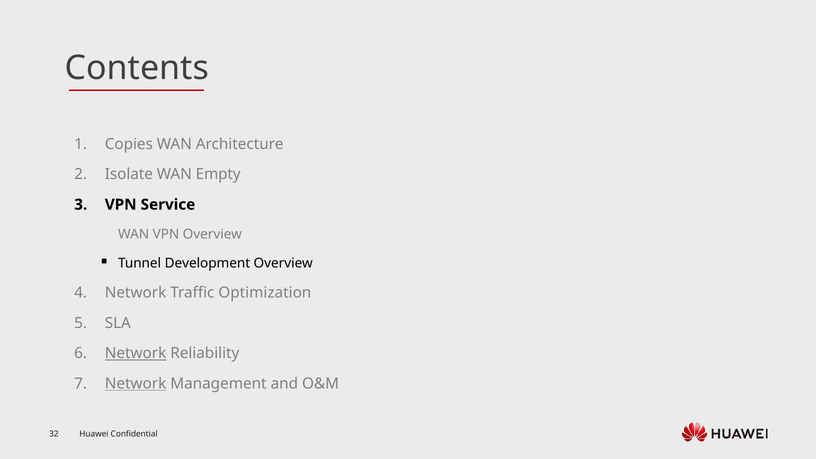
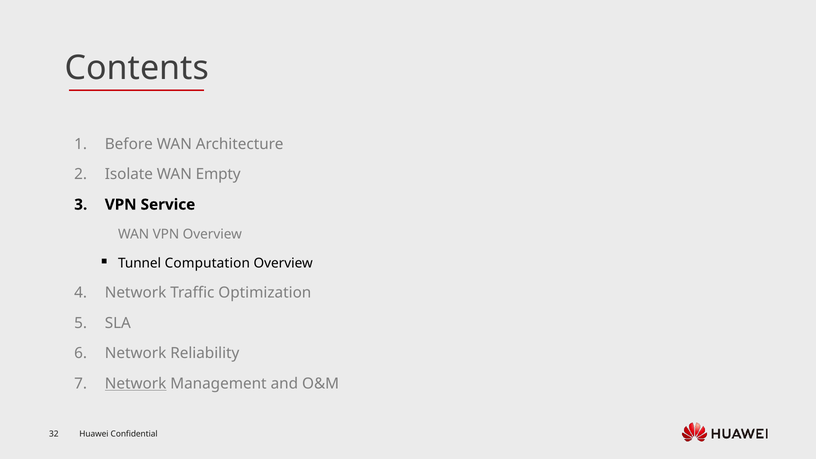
Copies: Copies -> Before (129, 144)
Development: Development -> Computation (207, 263)
Network underline: present -> none (136, 353)
